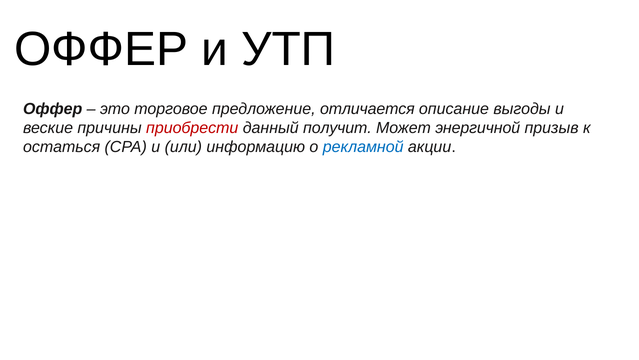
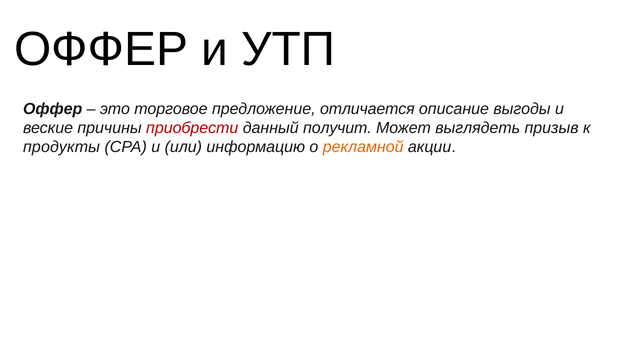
энергичной: энергичной -> выглядеть (478, 128)
остаться: остаться -> продукты (62, 147)
рекламной colour: blue -> orange (363, 147)
